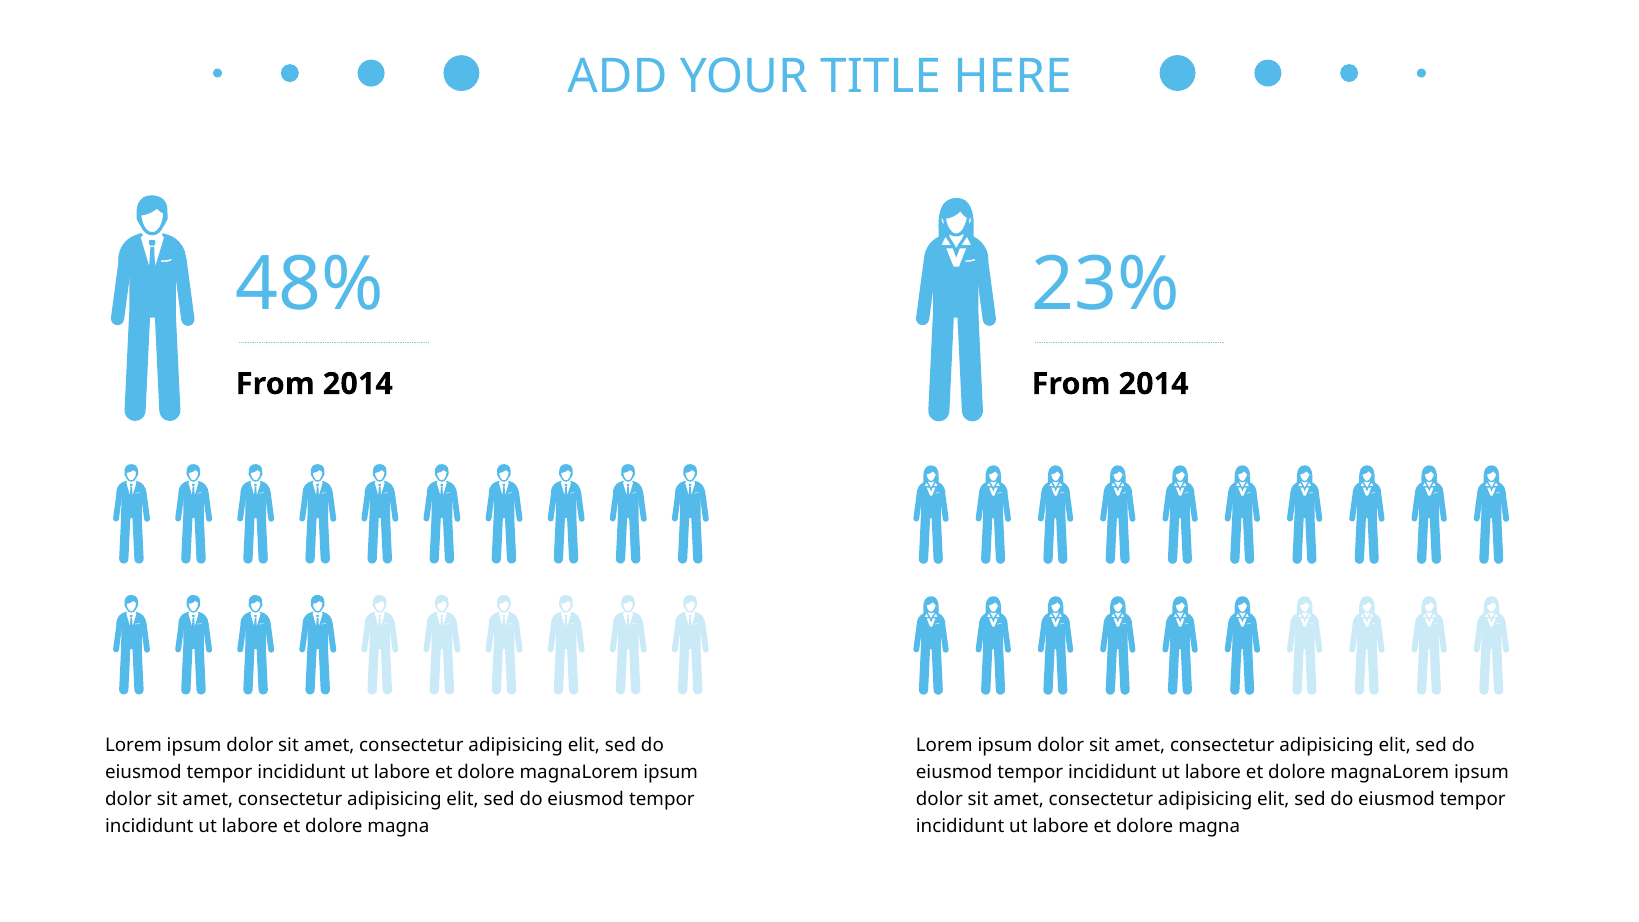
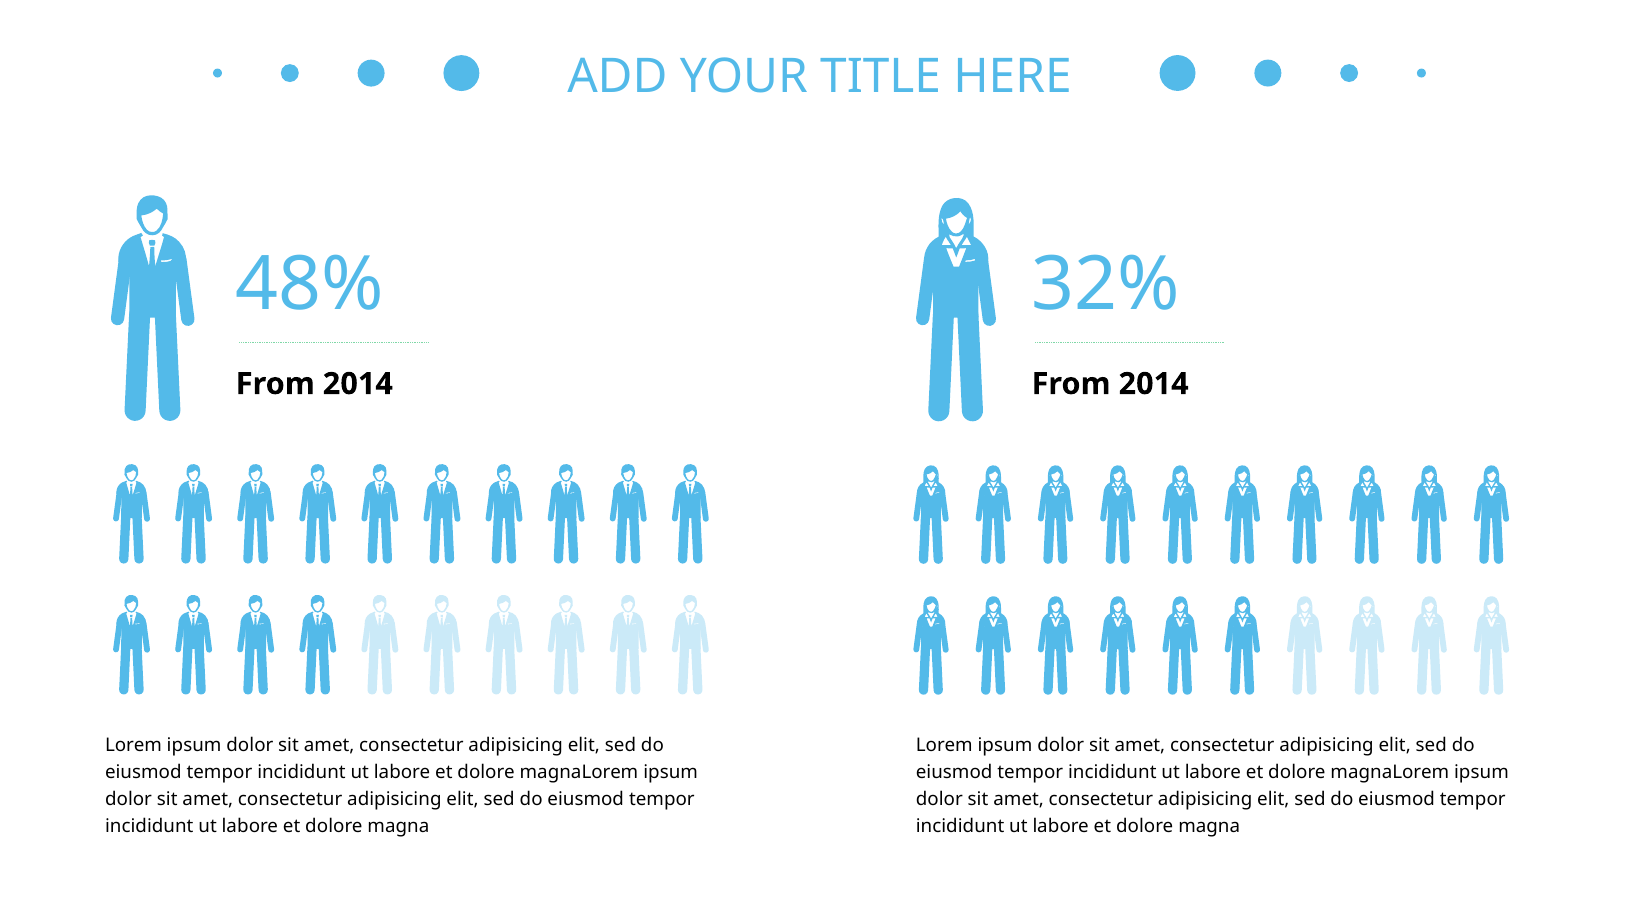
23%: 23% -> 32% (1106, 285)
